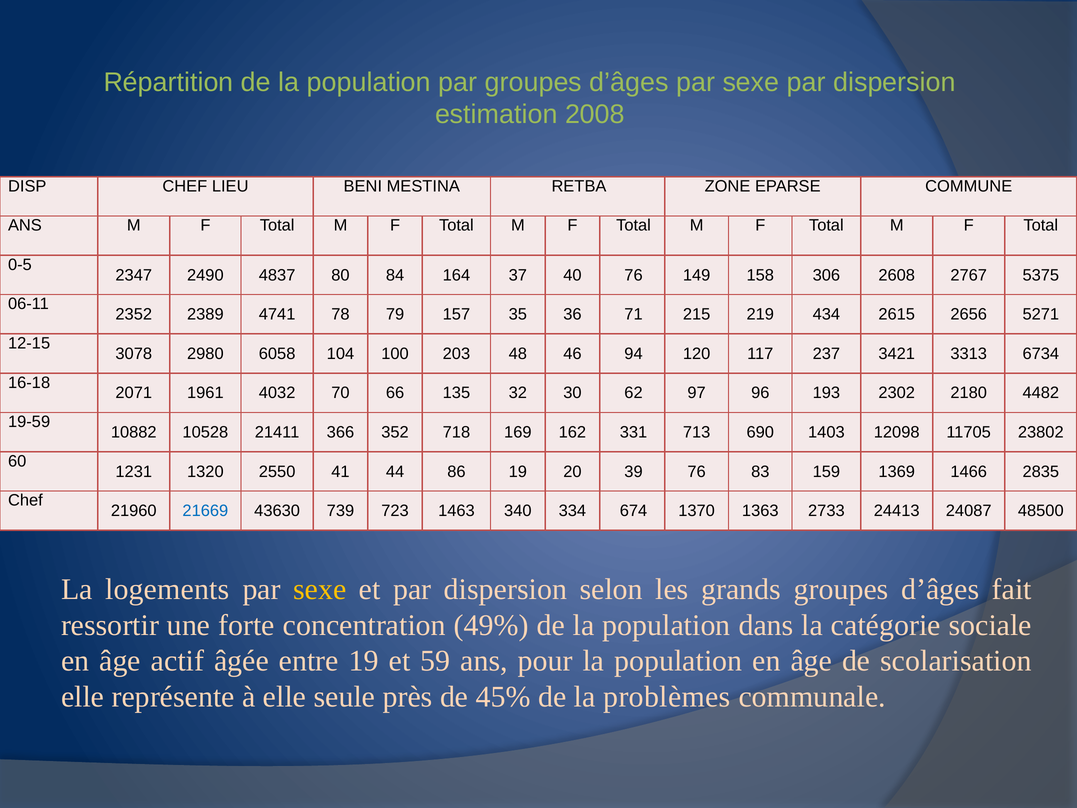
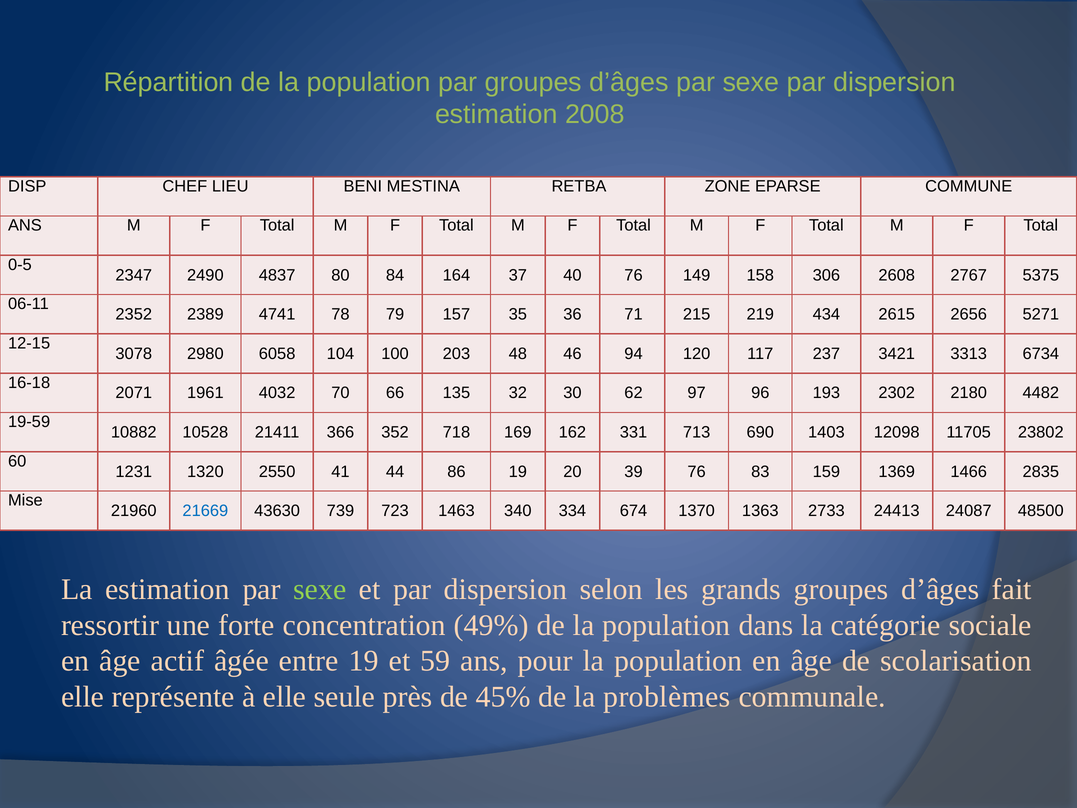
Chef: Chef -> Mise (25, 500)
La logements: logements -> estimation (167, 589)
sexe colour: yellow -> light green (320, 589)
